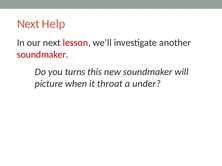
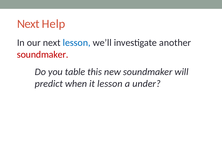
lesson colour: red -> blue (77, 43)
turns: turns -> table (75, 72)
picture: picture -> predict (49, 84)
it throat: throat -> lesson (110, 84)
